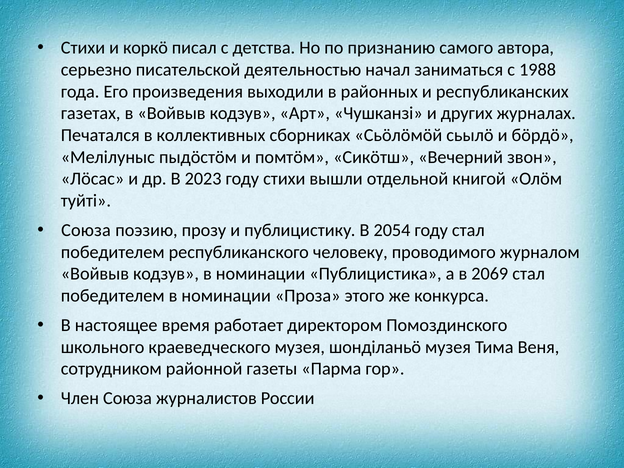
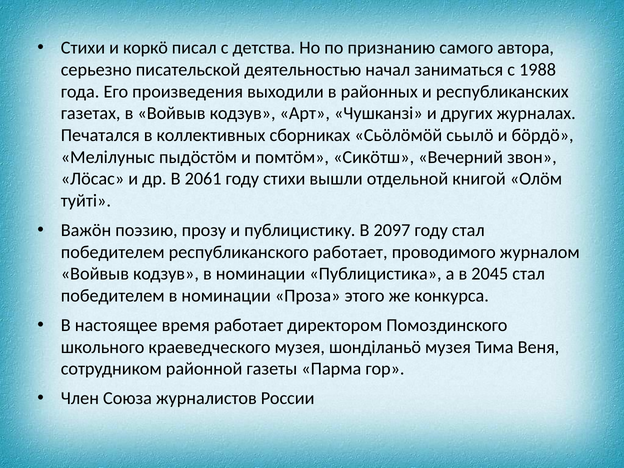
2023: 2023 -> 2061 (203, 179)
Союза: Союза -> Важöн (86, 230)
2054: 2054 -> 2097 (392, 230)
республиканского человеку: человеку -> работает (350, 252)
2069: 2069 -> 2045 (490, 274)
